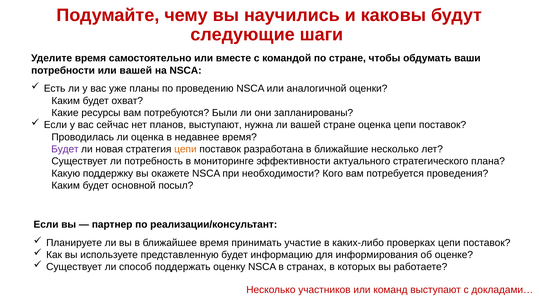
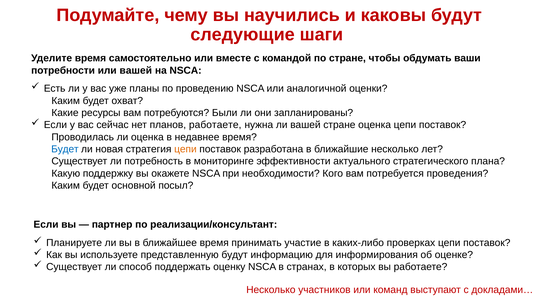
планов выступают: выступают -> работаете (215, 125)
Будет colour: purple -> blue (65, 149)
представленную будет: будет -> будут (235, 255)
